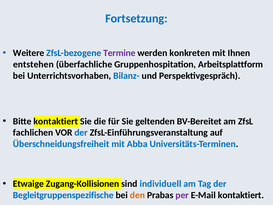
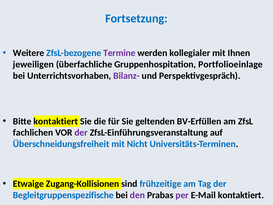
konkreten: konkreten -> kollegialer (190, 53)
entstehen: entstehen -> jeweiligen (33, 64)
Arbeitsplattform: Arbeitsplattform -> Portfolioeinlage (231, 64)
Bilanz- colour: blue -> purple (126, 76)
BV-Bereitet: BV-Bereitet -> BV-Erfüllen (199, 121)
der colour: blue -> purple (81, 133)
Abba: Abba -> Nicht (137, 144)
individuell: individuell -> frühzeitige (161, 184)
den colour: orange -> purple (137, 195)
